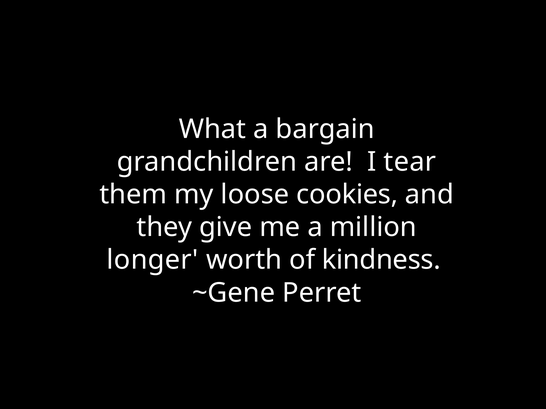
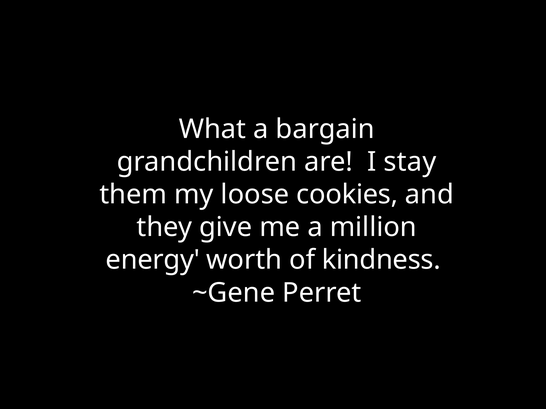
tear: tear -> stay (410, 162)
longer: longer -> energy (153, 260)
